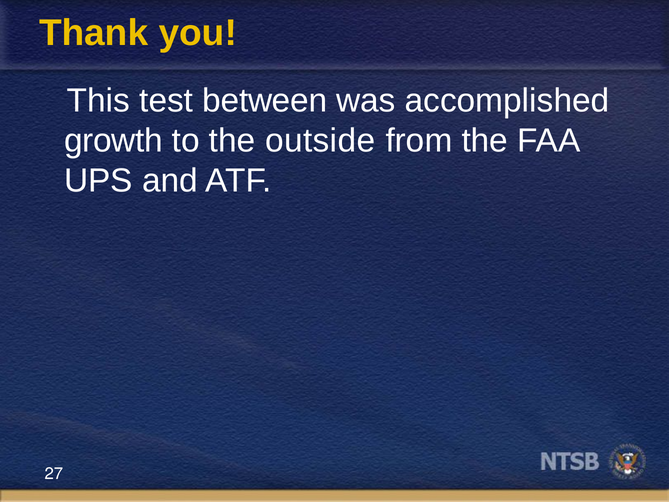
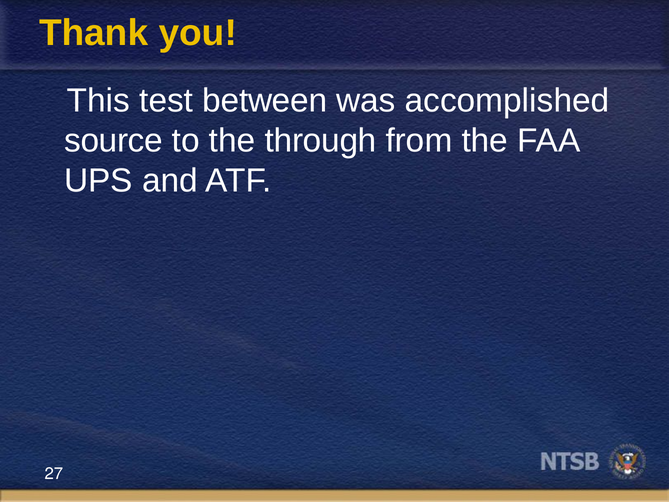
growth: growth -> source (114, 141)
outside: outside -> through (321, 141)
